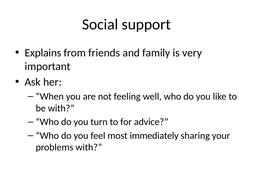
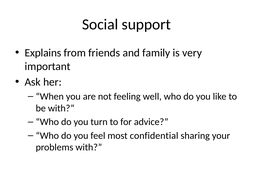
immediately: immediately -> confidential (154, 136)
